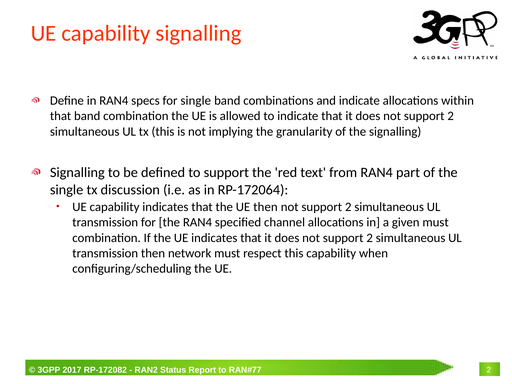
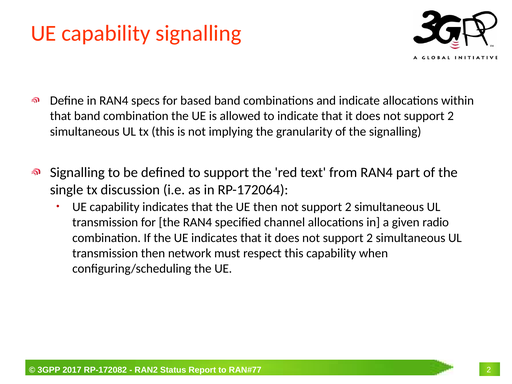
for single: single -> based (196, 101)
given must: must -> radio (436, 222)
